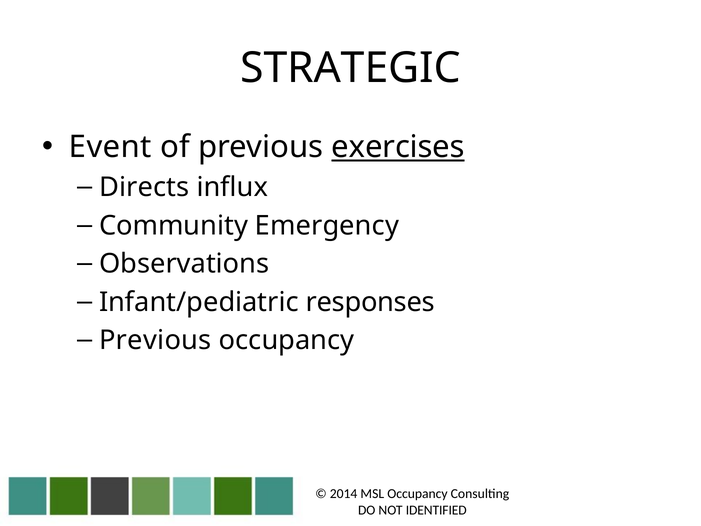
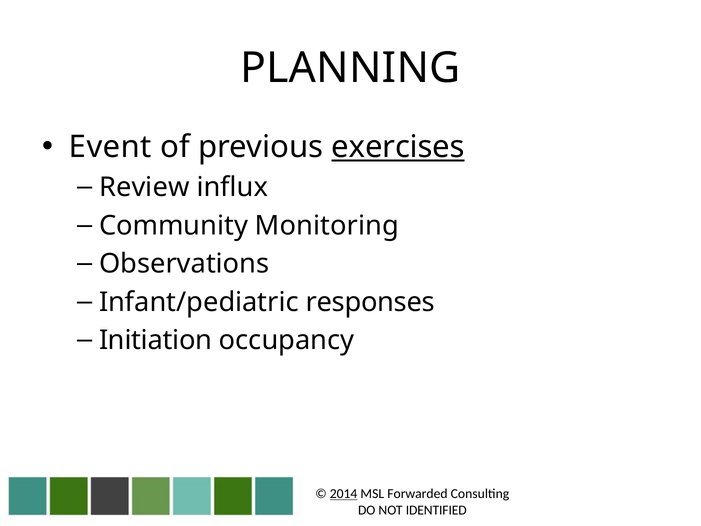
STRATEGIC: STRATEGIC -> PLANNING (350, 68)
Directs: Directs -> Review (144, 187)
Emergency: Emergency -> Monitoring (327, 226)
Previous: Previous -> Initiation (156, 340)
2014 underline: none -> present (344, 494)
MSL Occupancy: Occupancy -> Forwarded (417, 494)
